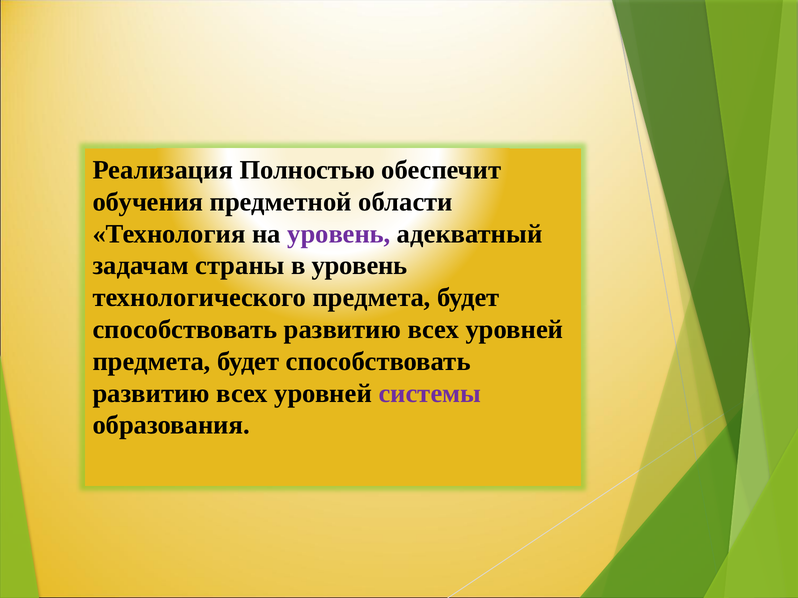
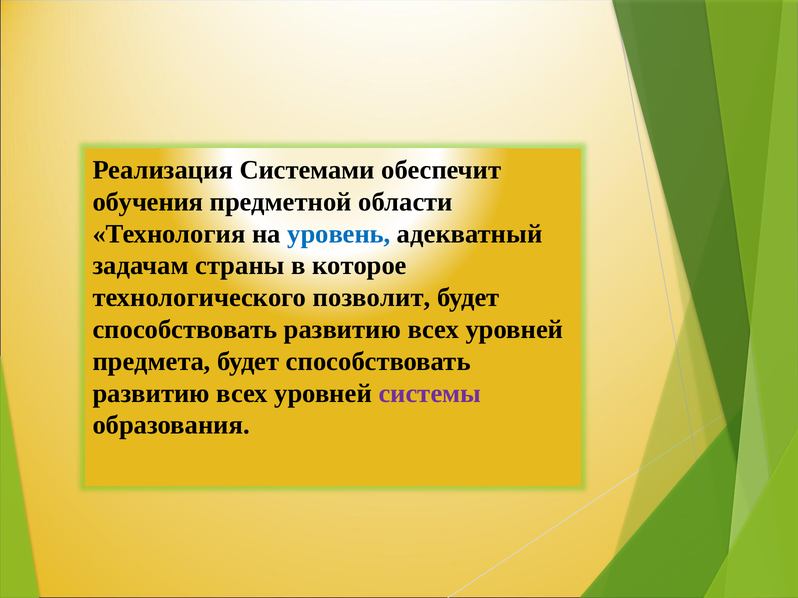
Полностью: Полностью -> Системами (307, 170)
уровень colour: purple -> blue (339, 234)
в уровень: уровень -> которое (359, 266)
технологического предмета: предмета -> позволит (372, 298)
